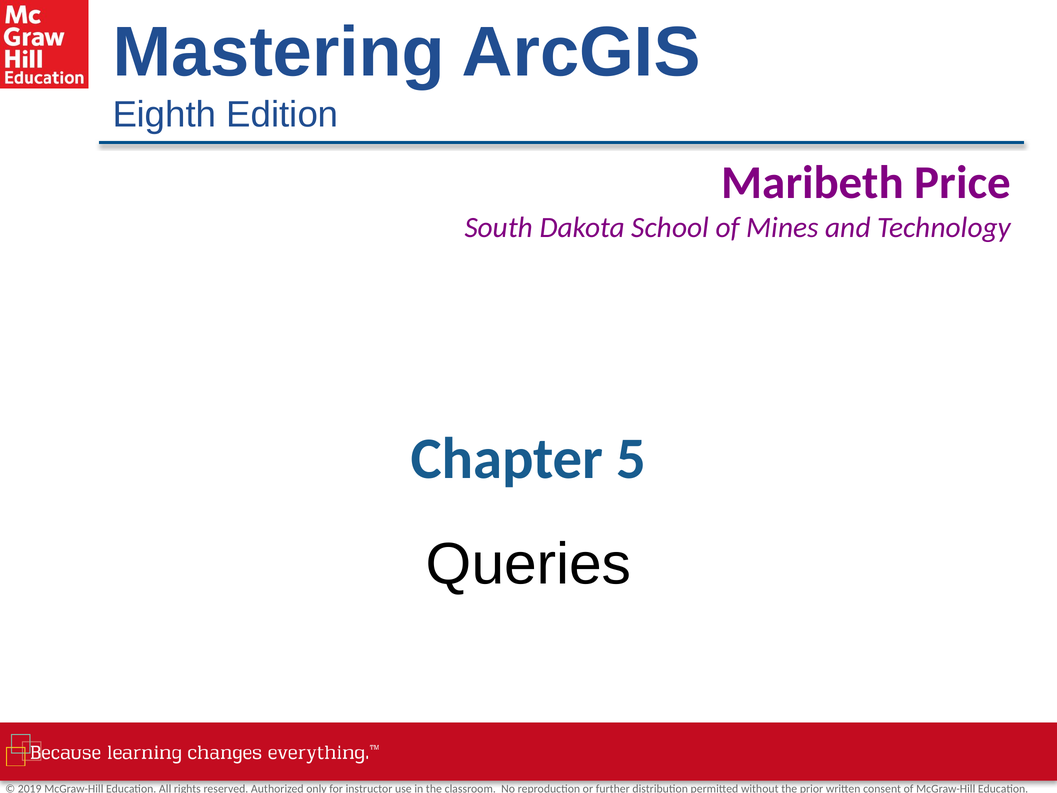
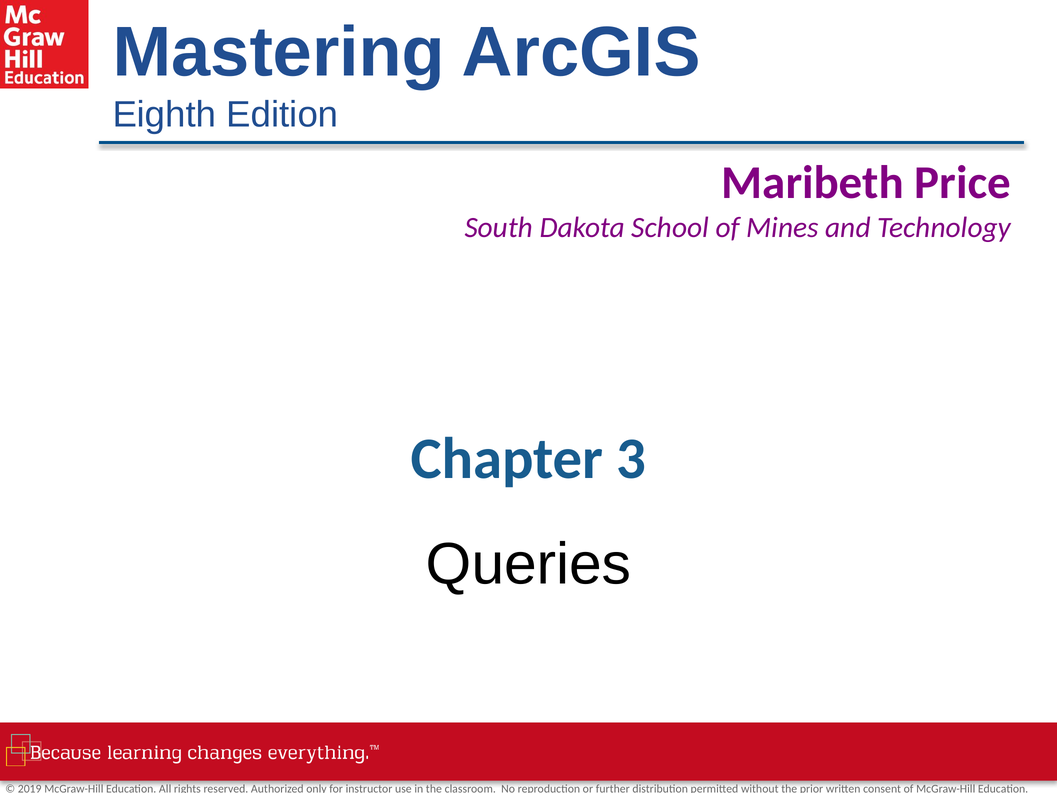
5: 5 -> 3 (631, 459)
